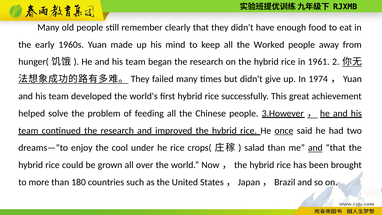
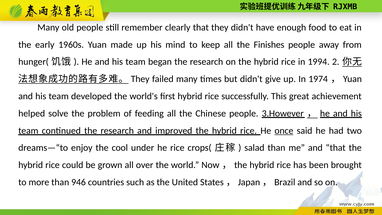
Worked: Worked -> Finishes (269, 45)
1961: 1961 -> 1994 (319, 62)
and underline: present -> none (315, 148)
180: 180 -> 946 (79, 182)
